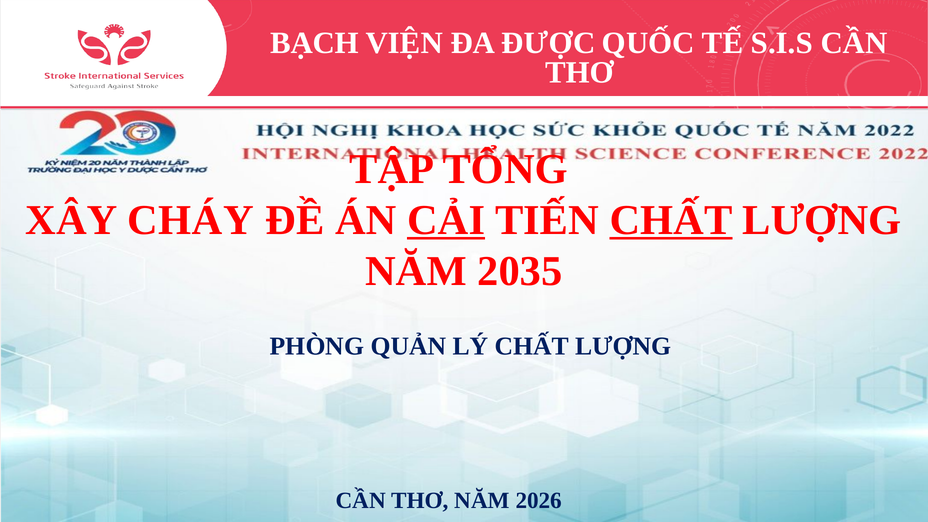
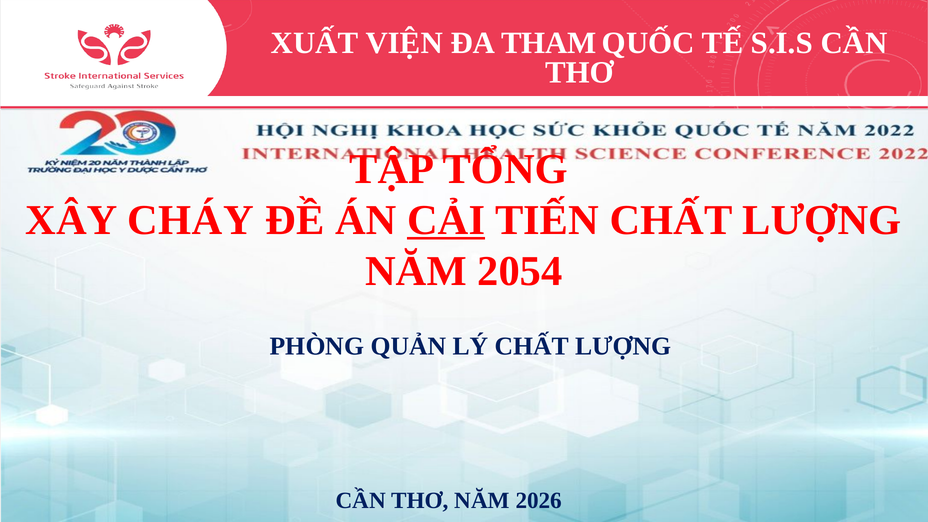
BẠCH: BẠCH -> XUẤT (314, 43)
ĐƯỢC: ĐƯỢC -> THAM (549, 43)
CHẤT underline: present -> none (671, 220)
2035: 2035 -> 2054 (520, 271)
